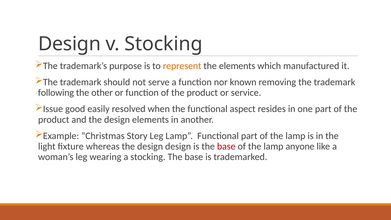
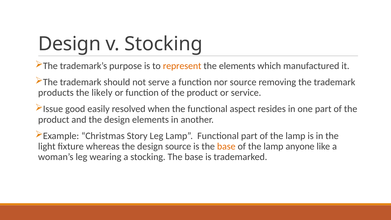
nor known: known -> source (243, 82)
following: following -> products (56, 93)
other: other -> likely (102, 93)
design design: design -> source (178, 146)
base colour: red -> orange (226, 146)
